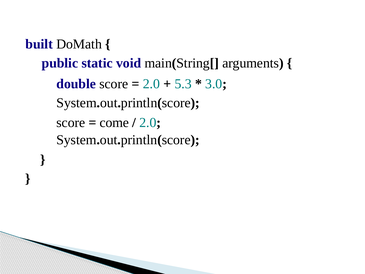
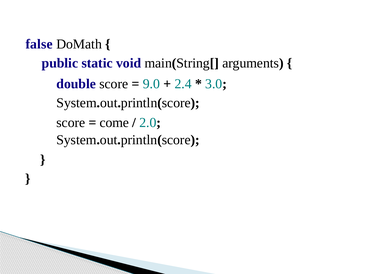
built: built -> false (39, 44)
2.0: 2.0 -> 9.0 (151, 84)
5.3: 5.3 -> 2.4 (183, 84)
